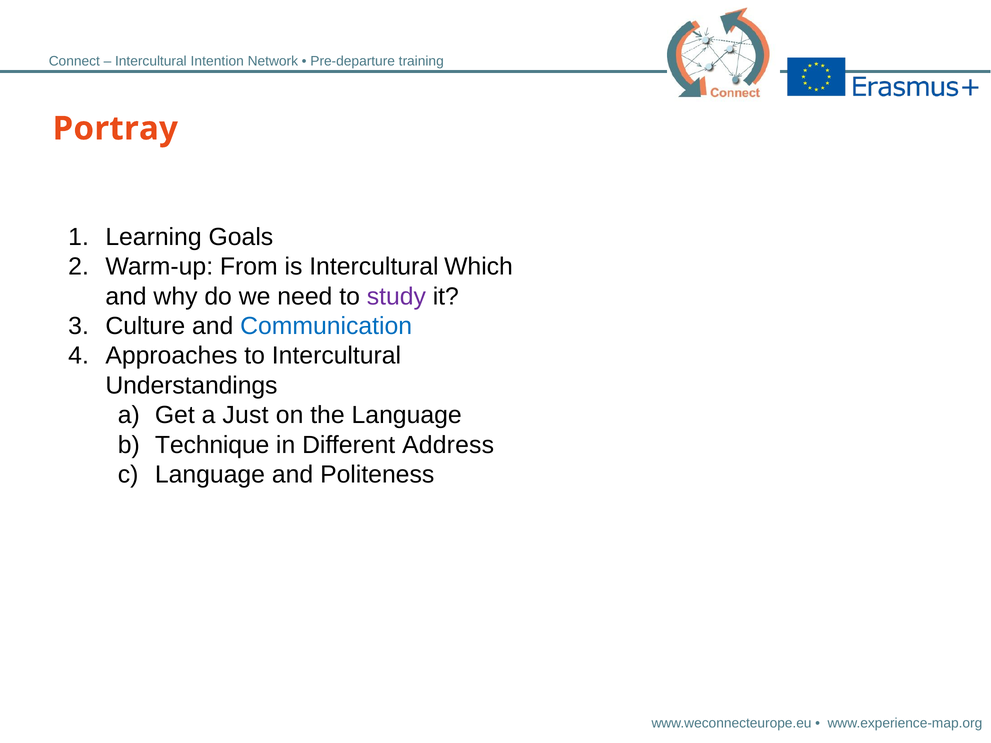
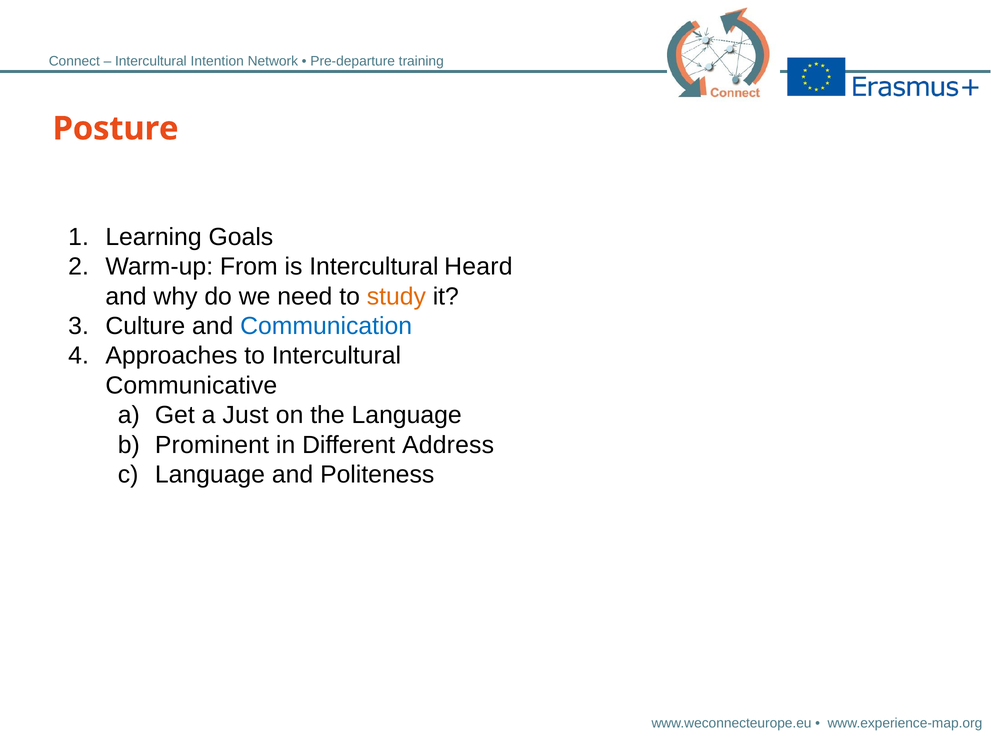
Portray: Portray -> Posture (116, 129)
Which: Which -> Heard (478, 267)
study colour: purple -> orange (396, 296)
Understandings: Understandings -> Communicative (191, 386)
Technique: Technique -> Prominent (212, 445)
